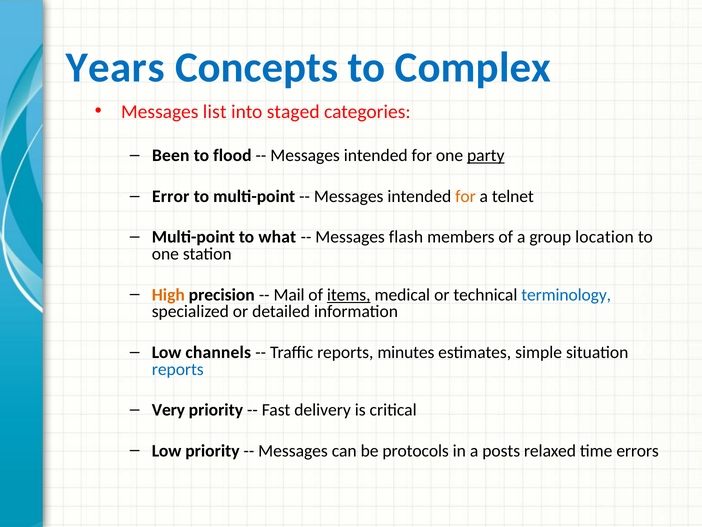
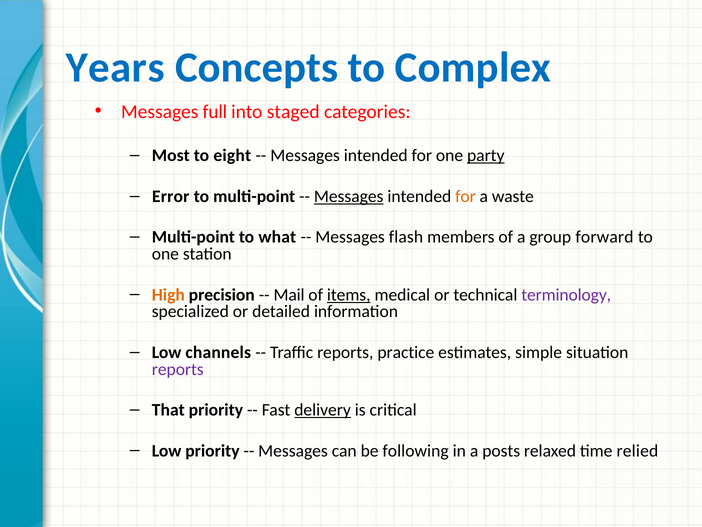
list: list -> full (215, 111)
Been: Been -> Most (171, 156)
flood: flood -> eight (232, 156)
Messages underline: none -> present (349, 196)
telnet: telnet -> waste (513, 196)
location: location -> forward (604, 237)
terminology colour: blue -> purple (566, 294)
minutes: minutes -> practice (406, 352)
reports colour: blue -> purple (178, 369)
Very: Very -> That (168, 410)
delivery underline: none -> present (323, 410)
protocols: protocols -> following (416, 450)
errors: errors -> relied (637, 450)
